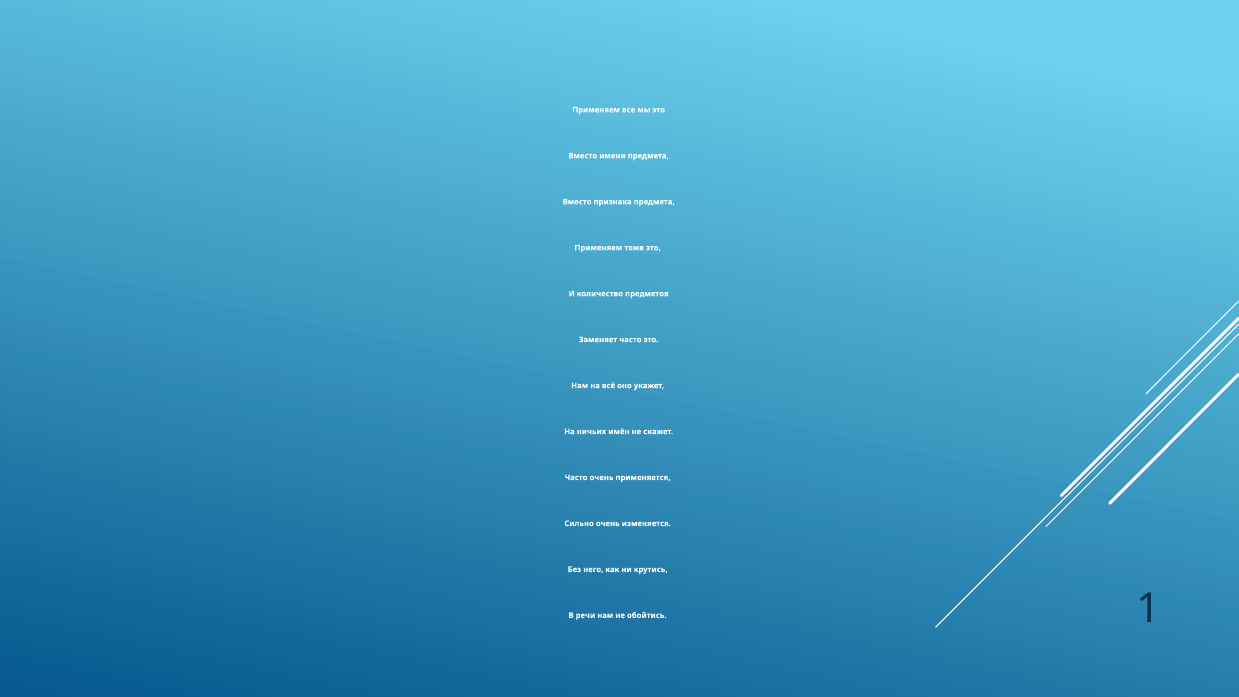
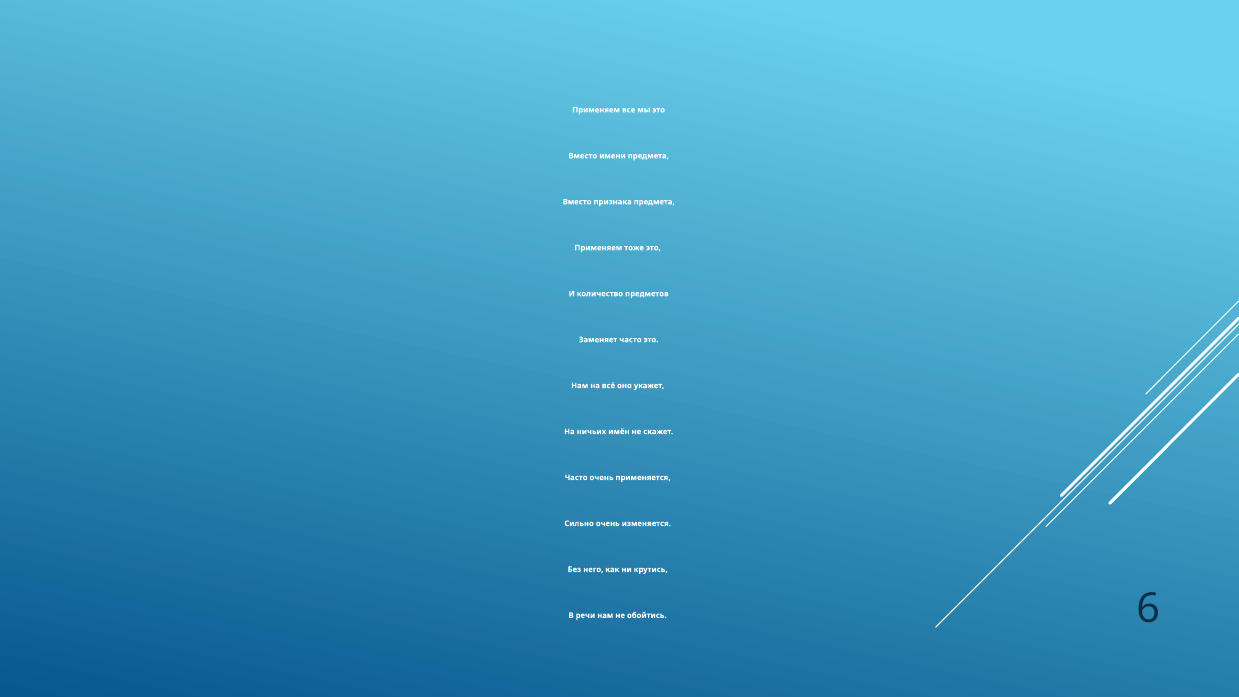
1: 1 -> 6 (1148, 608)
